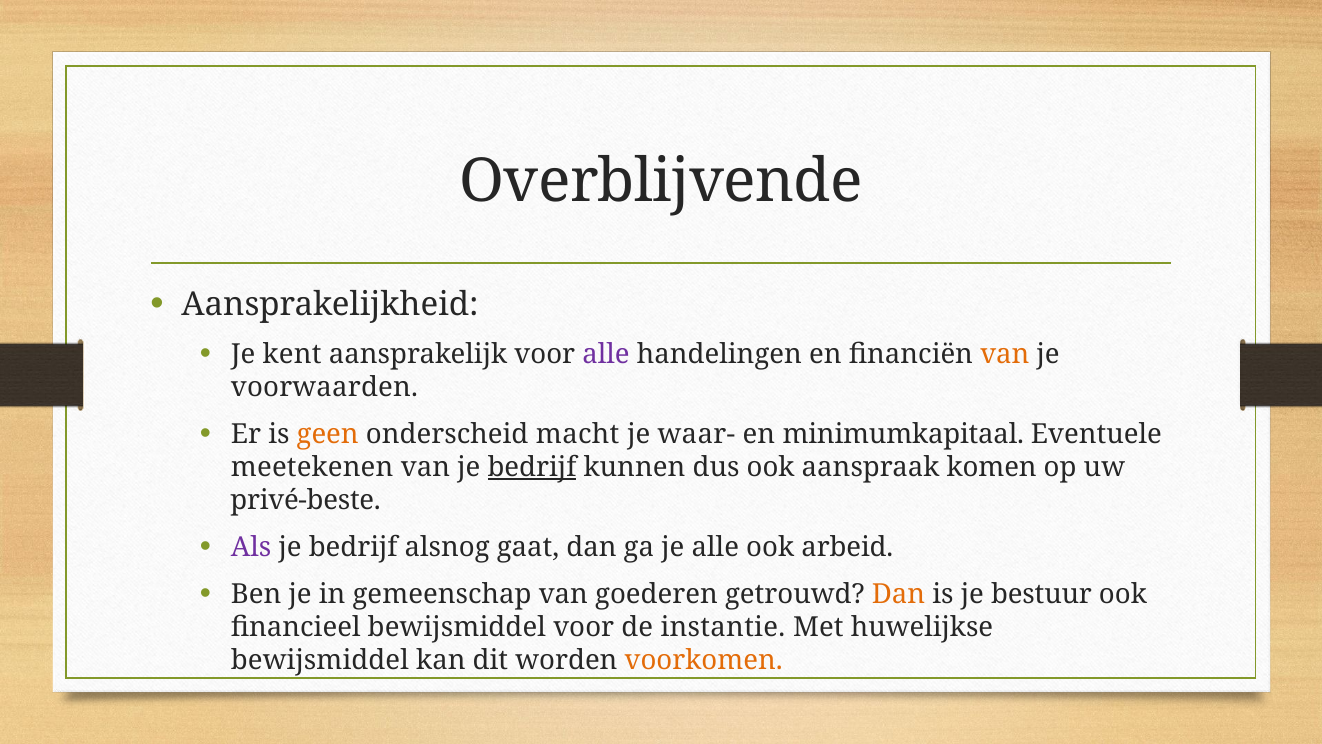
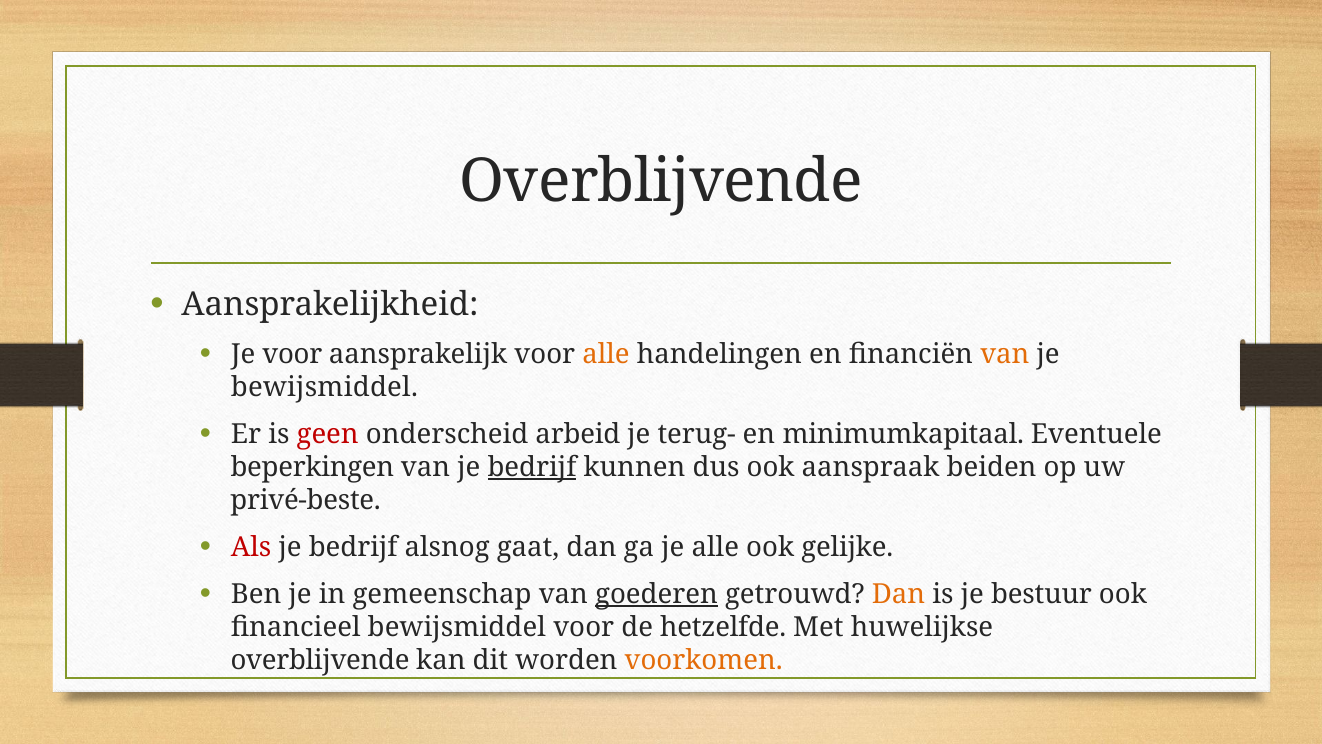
Je kent: kent -> voor (292, 354)
alle colour: purple -> orange (606, 354)
voorwaarden: voorwaarden -> bewijsmiddel (324, 387)
geen colour: orange -> red (328, 434)
macht: macht -> arbeid (578, 434)
waar-: waar- -> terug- (697, 434)
meetekenen: meetekenen -> beperkingen (312, 467)
komen: komen -> beiden (992, 467)
Als colour: purple -> red (251, 547)
arbeid: arbeid -> gelijke (847, 547)
goederen underline: none -> present (657, 594)
instantie: instantie -> hetzelfde (723, 627)
bewijsmiddel: bewijsmiddel -> overblijvende (320, 660)
